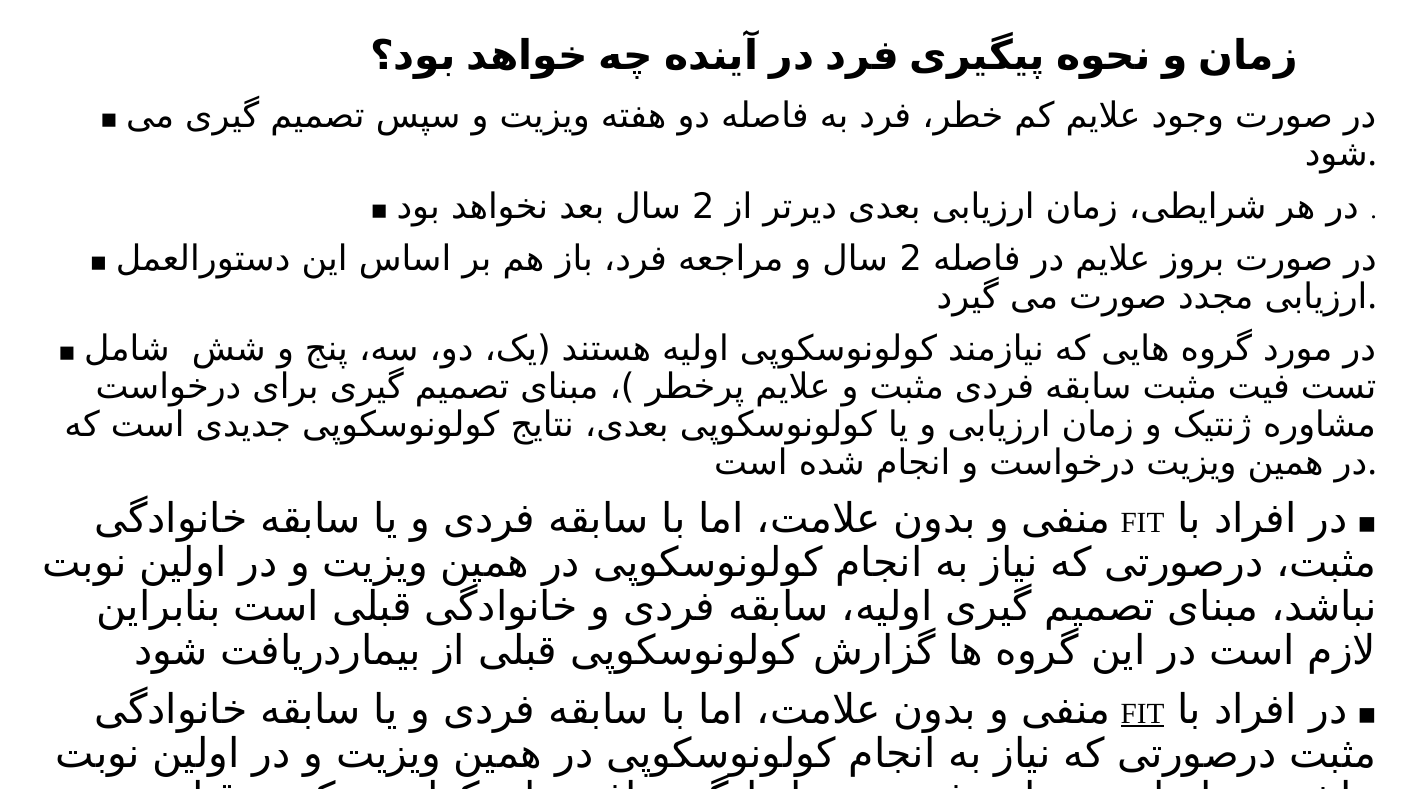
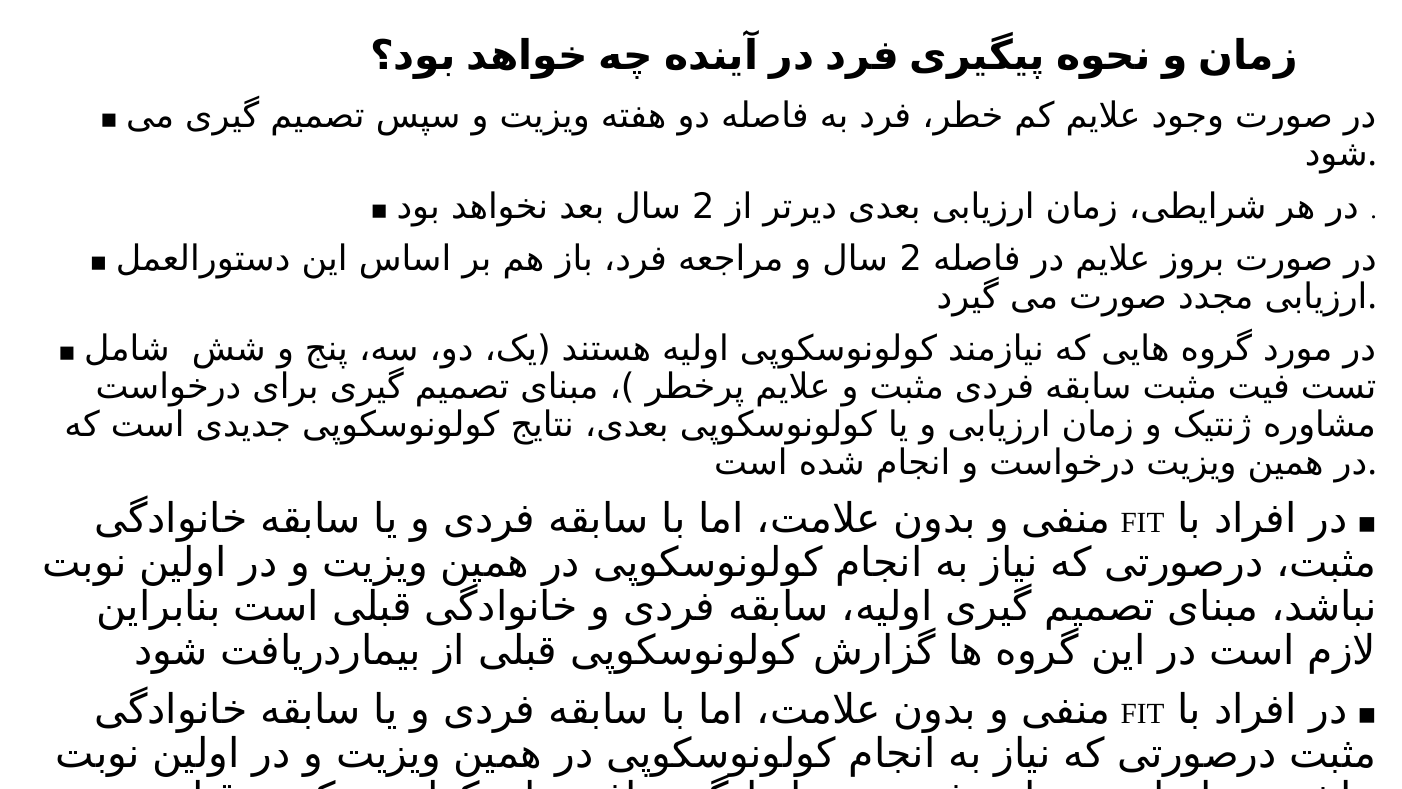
FIT underline: present -> none (1142, 713)
